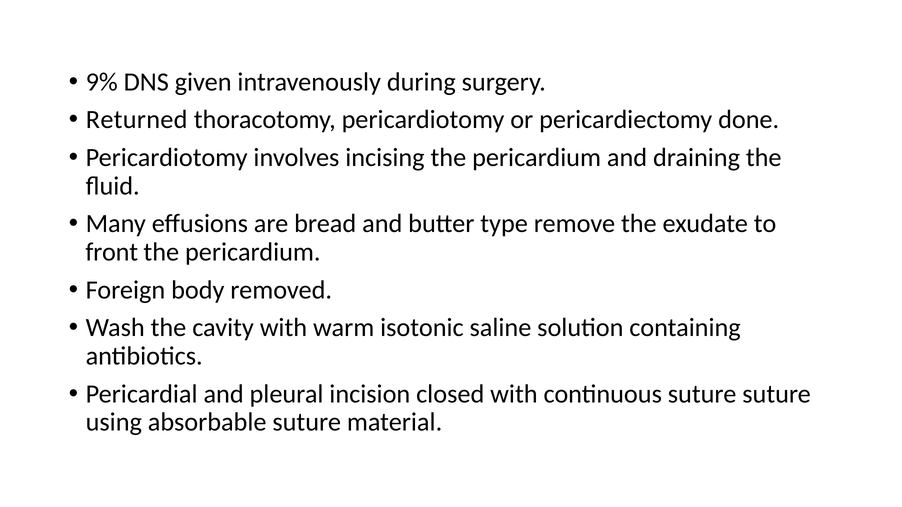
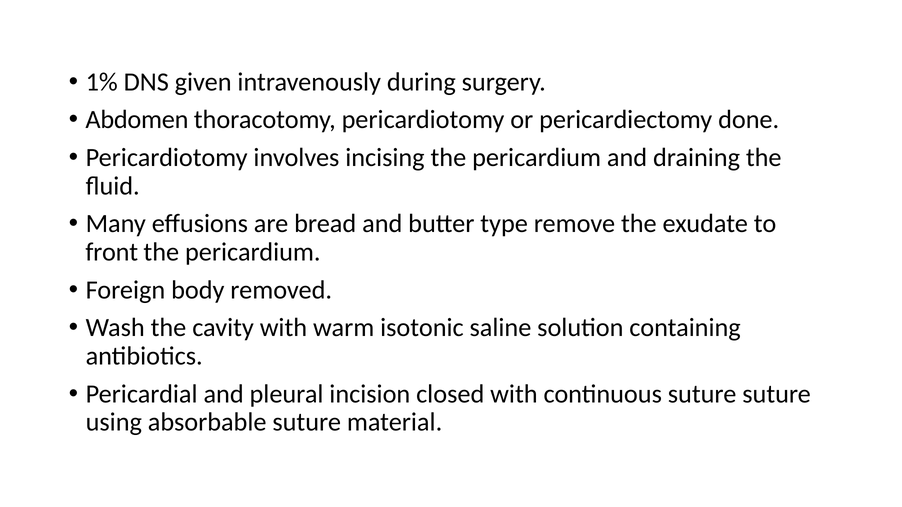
9%: 9% -> 1% (102, 82)
Returned: Returned -> Abdomen (137, 120)
